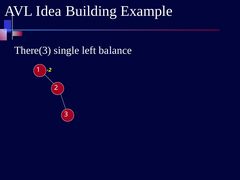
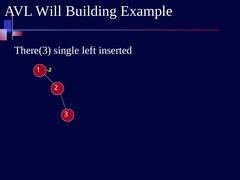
Idea: Idea -> Will (49, 11)
balance: balance -> inserted (115, 50)
